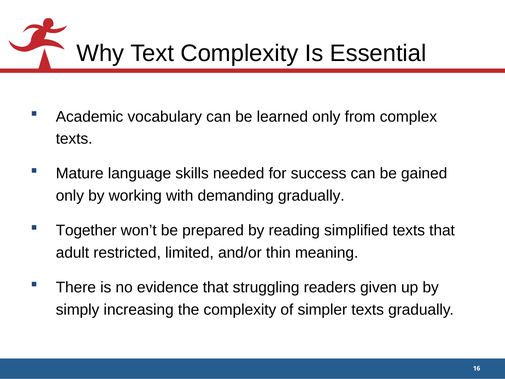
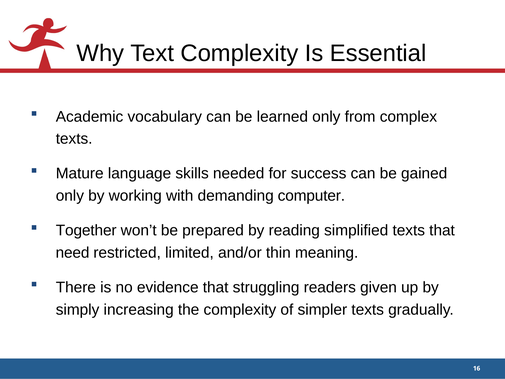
demanding gradually: gradually -> computer (311, 196)
adult: adult -> need (73, 253)
